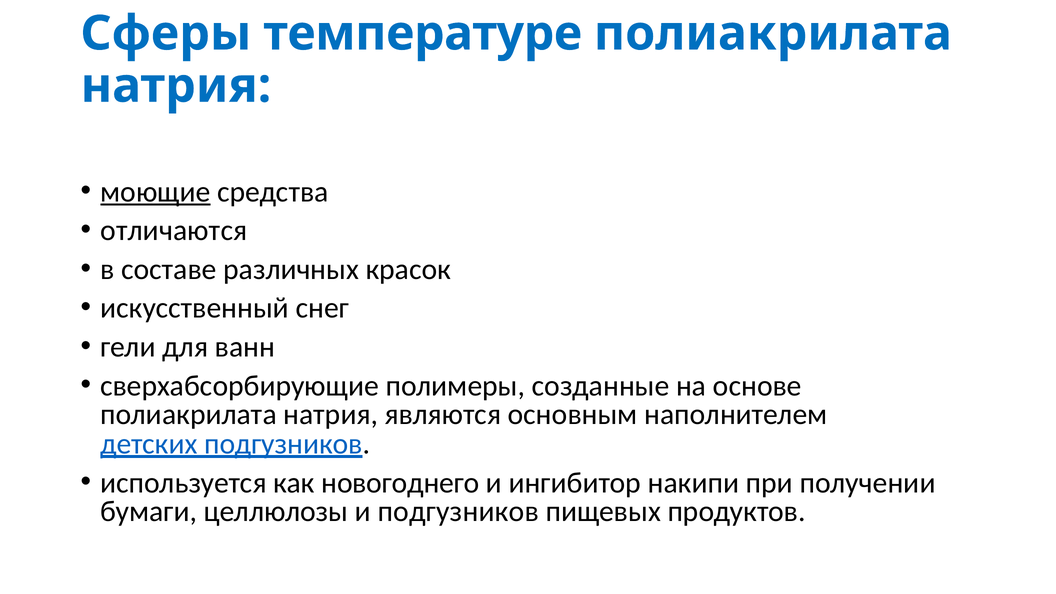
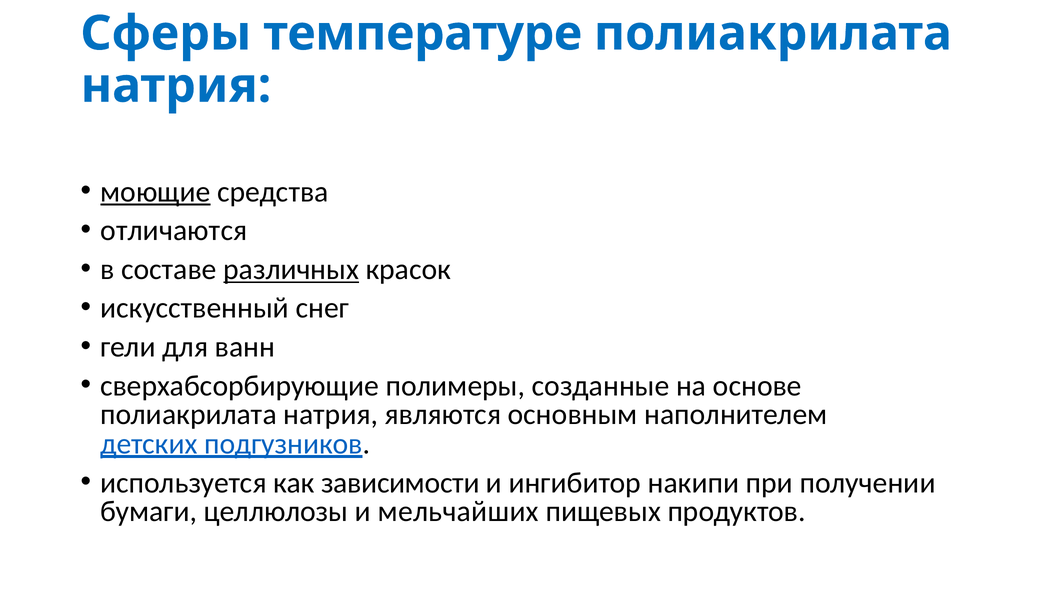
различных underline: none -> present (291, 269)
новогоднего: новогоднего -> зависимости (400, 483)
и подгузников: подгузников -> мельчайших (458, 512)
